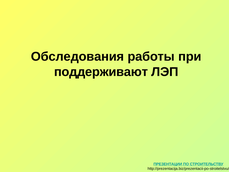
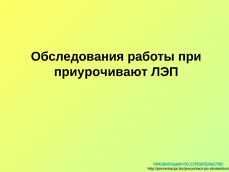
поддерживают: поддерживают -> приурочивают (101, 72)
